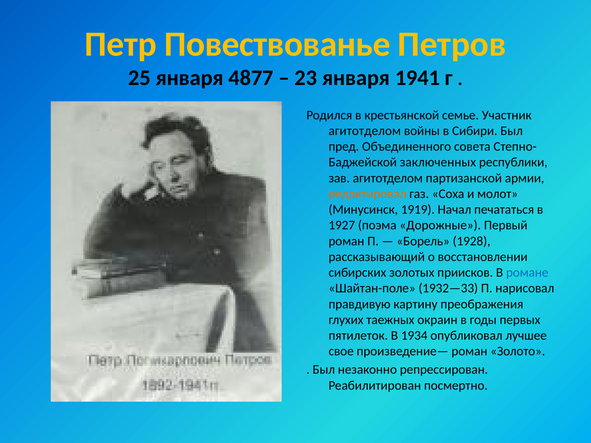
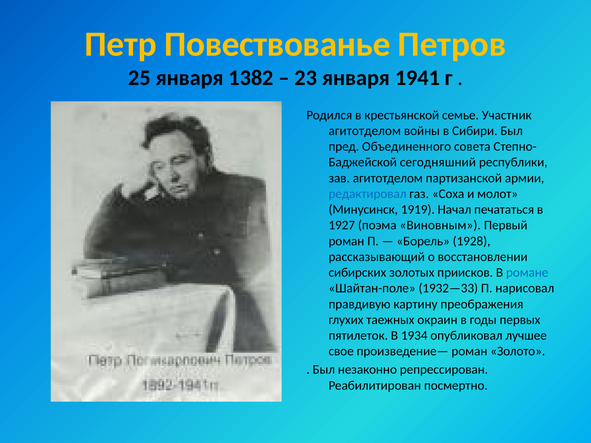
4877: 4877 -> 1382 (251, 78)
заключенных: заключенных -> сегодняшний (438, 162)
редактировал colour: orange -> blue (367, 194)
Дорожные: Дорожные -> Виновным (440, 225)
